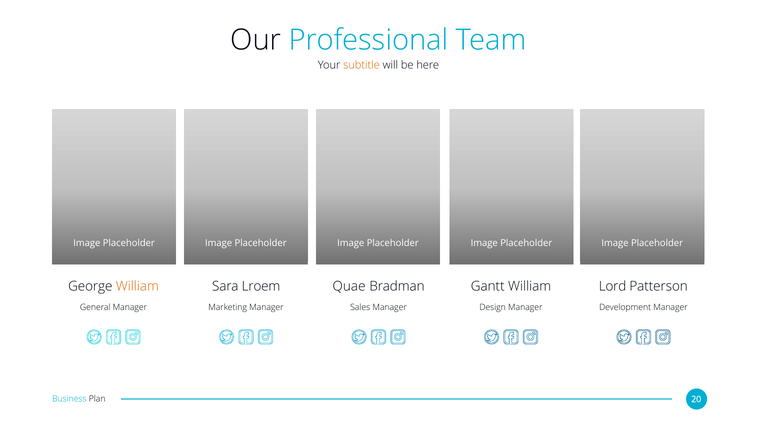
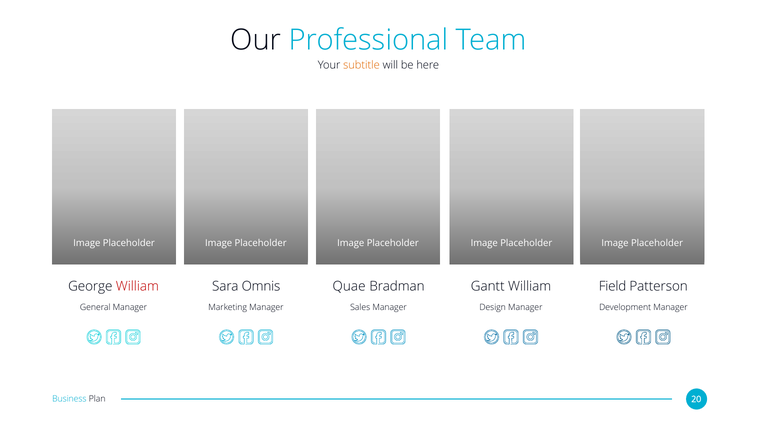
William colour: orange -> red (137, 286)
Lroem: Lroem -> Omnis (261, 286)
Lord: Lord -> Field (613, 286)
